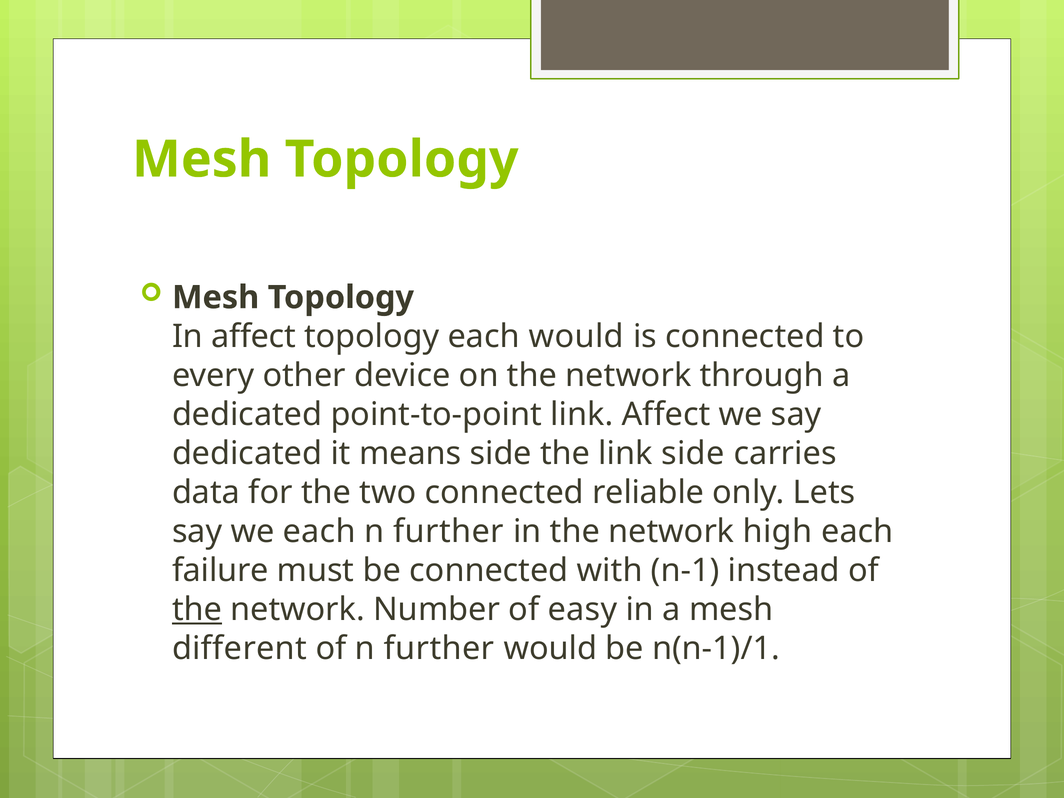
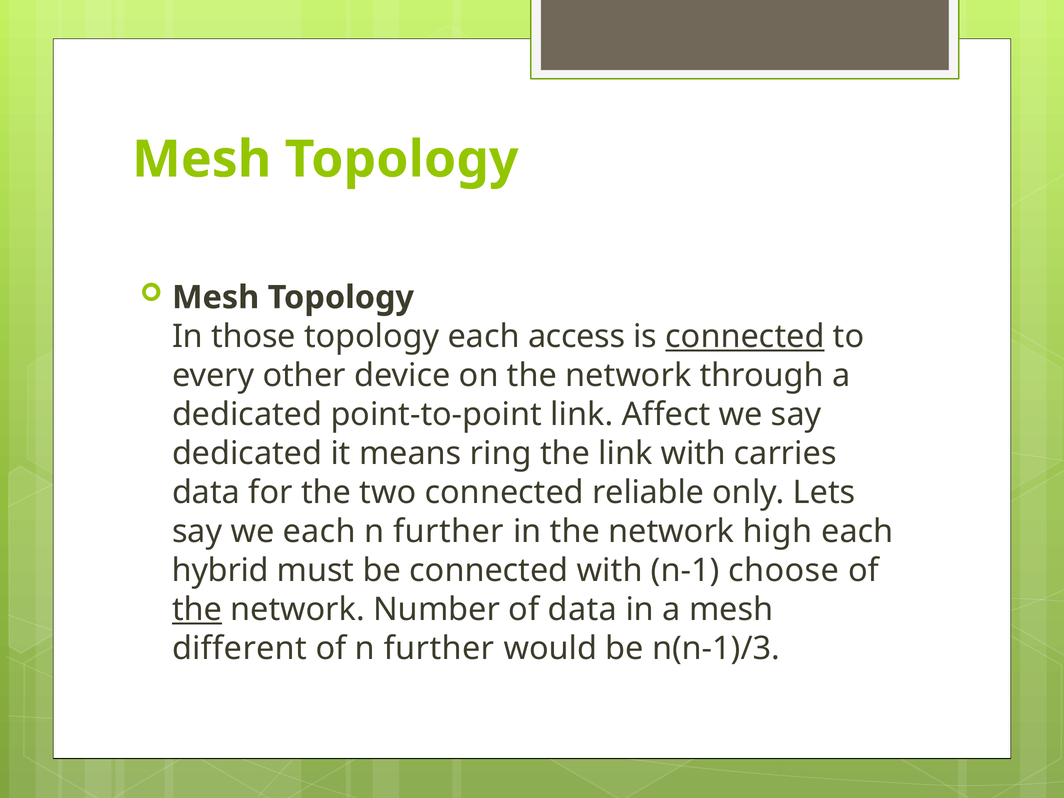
In affect: affect -> those (254, 336)
each would: would -> access (577, 336)
connected underline: none -> present (745, 336)
means side: side -> ring (501, 453)
link side: side -> with (693, 453)
failure: failure -> hybrid (220, 570)
instead: instead -> choose (784, 570)
of easy: easy -> data (582, 609)
n(n-1)/1: n(n-1)/1 -> n(n-1)/3 (716, 648)
